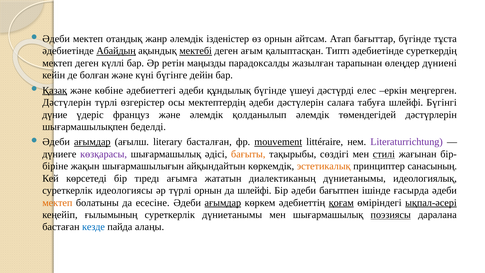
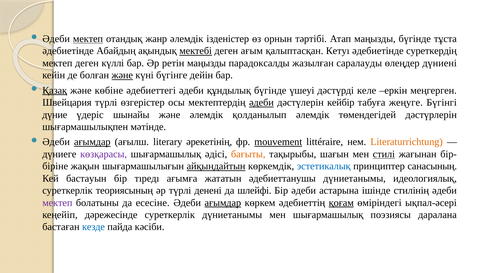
мектеп underline: none -> present (88, 39)
айтсам: айтсам -> тәртібі (311, 39)
Атап бағыттар: бағыттар -> маңызды (375, 39)
Абайдың underline: present -> none (116, 51)
Типтı: Типтı -> Кетуı (338, 51)
тарапынан: тарапынан -> саралауды (359, 63)
және underline: none -> present (122, 75)
елес: елес -> келе (367, 90)
Дәстүлерін: Дәстүлерін -> Швейцария (67, 102)
әдеби underline: none -> present (261, 102)
салаға: салаға -> кейбір (341, 102)
табуға шлейфі: шлейфі -> жеңуге (406, 102)
француз: француз -> шынайы (131, 115)
беделді: беделді -> мәтінде (148, 127)
басталған: басталған -> әрекетінің (209, 142)
Literaturrichtung colour: purple -> orange (407, 142)
сөздігі: сөздігі -> шағын (334, 154)
айқындайтын underline: none -> present (216, 166)
эстетикалық colour: orange -> blue (324, 166)
көрсетеді: көрсетеді -> бастауын (86, 178)
диалектиканың: диалектиканың -> әдебиеттанушы (282, 178)
идеологиясы: идеологиясы -> теориясының (124, 190)
түрлі орнын: орнын -> денені (208, 190)
бағытпен: бағытпен -> астарына (339, 190)
ғасырда: ғасырда -> стилінің (411, 190)
мектеп colour: orange -> purple (57, 203)
ықпал-әсері underline: present -> none (431, 203)
ғылымының: ғылымының -> дәрежесінде (111, 215)
поэзиясы underline: present -> none (391, 215)
алаңы: алаңы -> кәсіби (150, 227)
